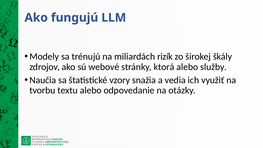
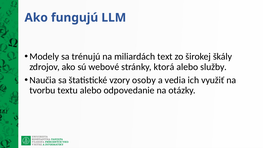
rizík: rizík -> text (165, 57)
snažia: snažia -> osoby (144, 80)
